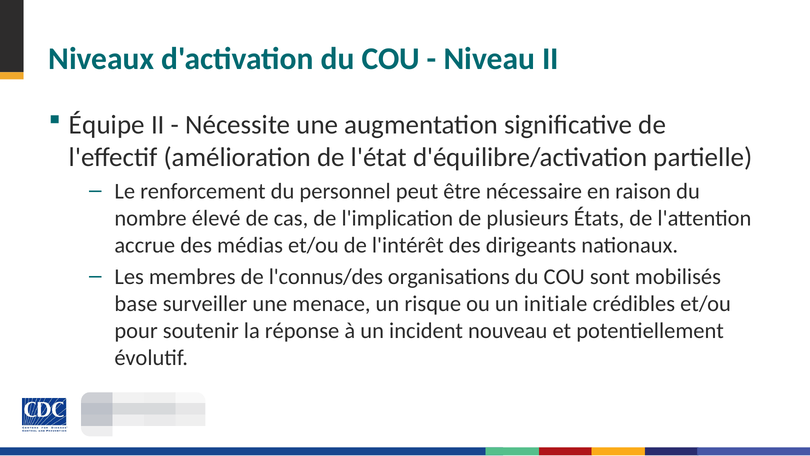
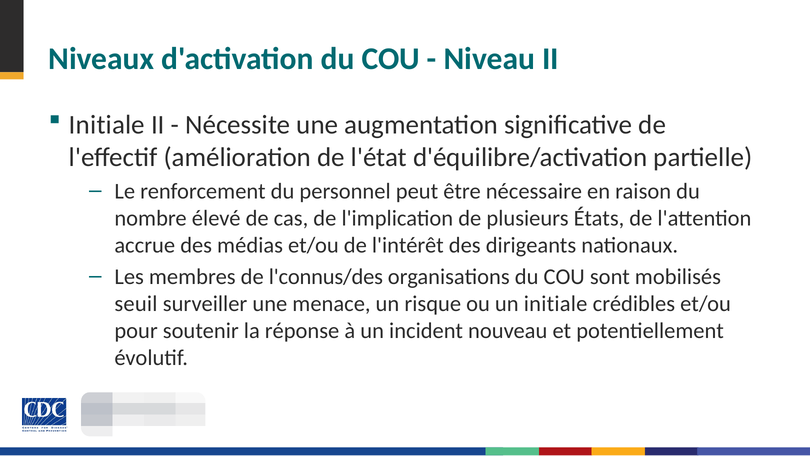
Équipe: Équipe -> Initiale (107, 125)
base: base -> seuil (136, 304)
